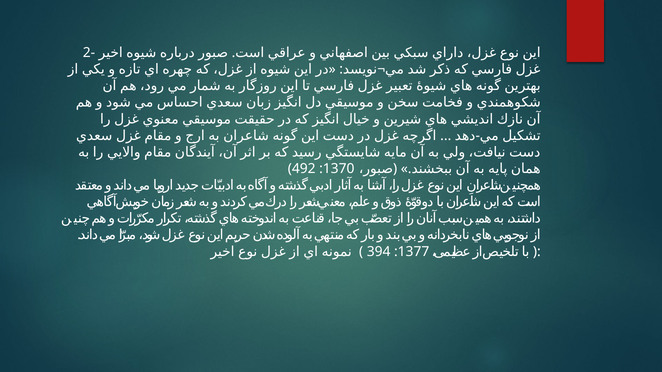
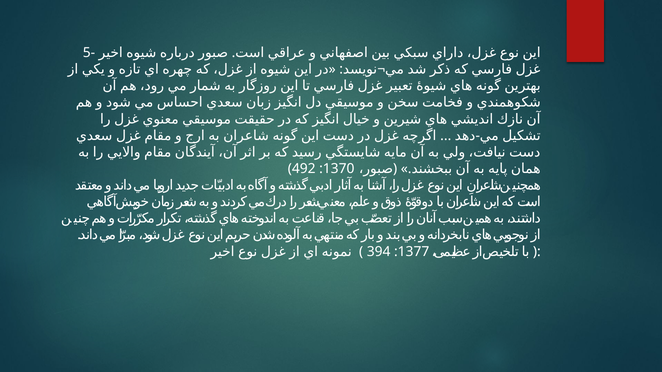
2-: 2- -> 5- (89, 53)
